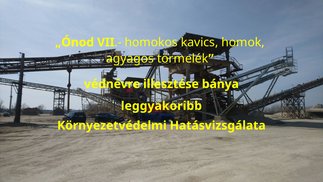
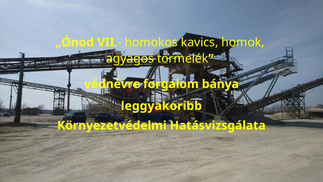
illesztése: illesztése -> forgalom (171, 84)
